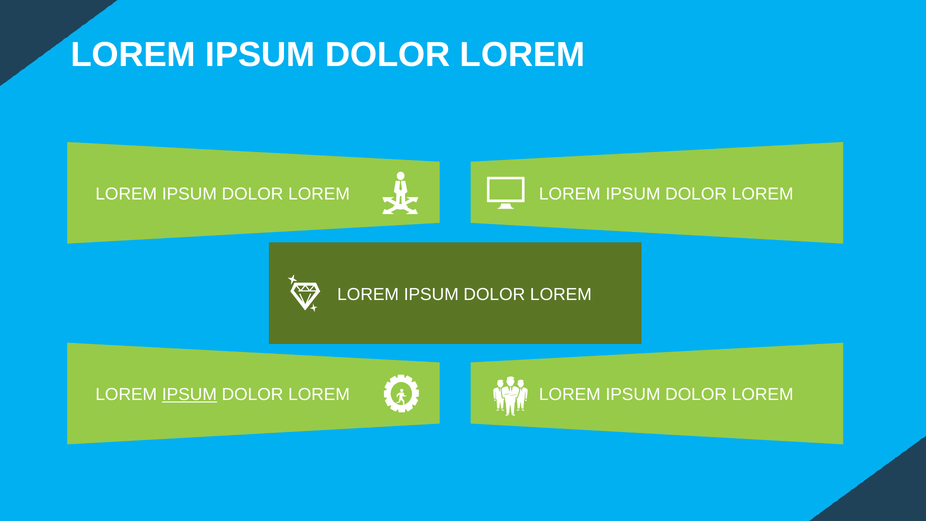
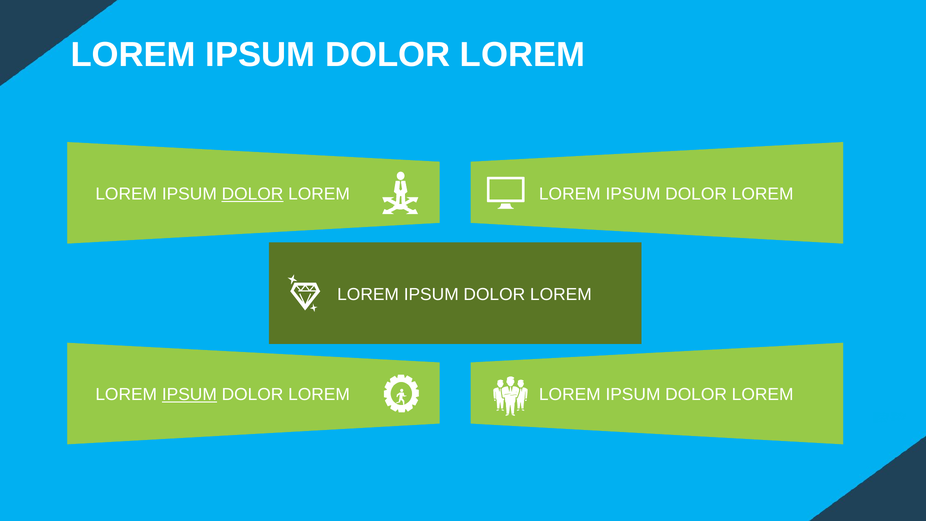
DOLOR underline: none -> present (252, 194)
